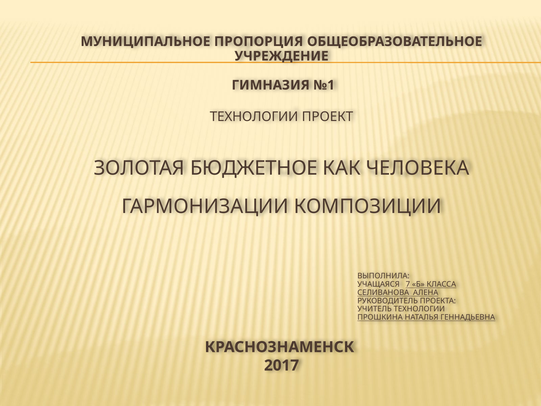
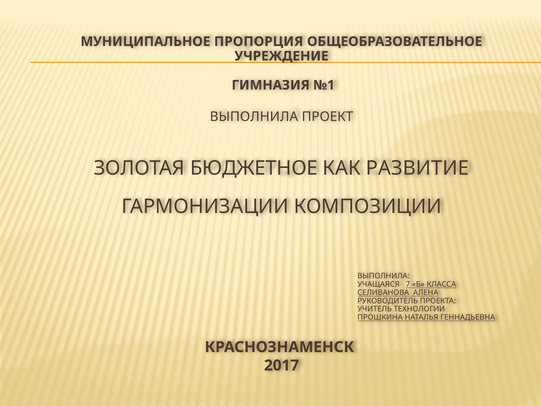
ТЕХНОЛОГИИ: ТЕХНОЛОГИИ -> ВЫПОЛНИЛА (254, 117)
ЧЕЛОВЕКА: ЧЕЛОВЕКА -> РАЗВИТИЕ (417, 168)
